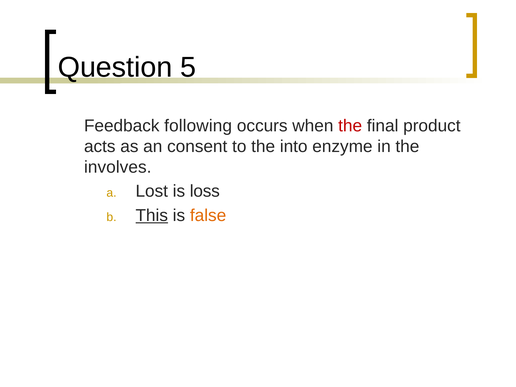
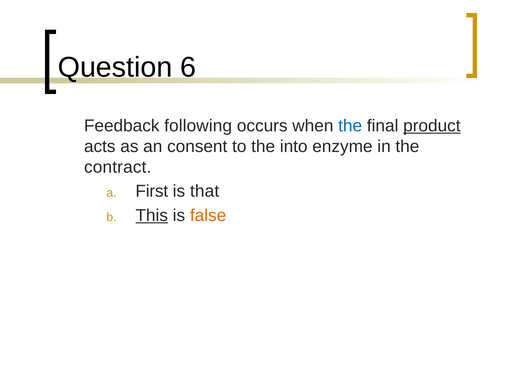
5: 5 -> 6 (188, 67)
the colour: red -> blue (350, 126)
product underline: none -> present (432, 126)
involves: involves -> contract (118, 167)
Lost: Lost -> First (152, 191)
loss: loss -> that (205, 191)
